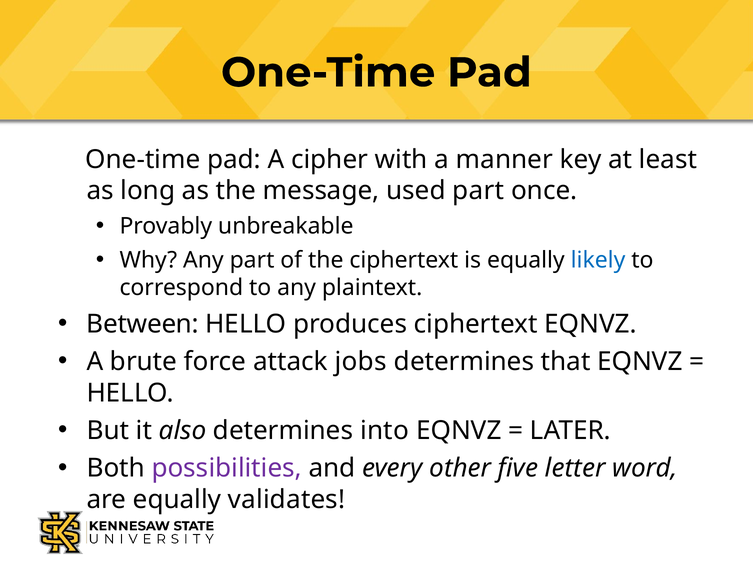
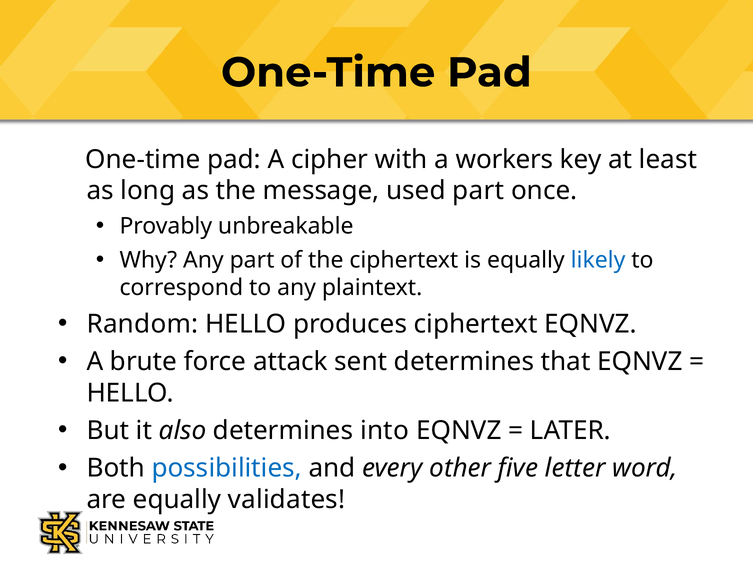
manner: manner -> workers (505, 159)
Between: Between -> Random (142, 324)
jobs: jobs -> sent (361, 361)
possibilities colour: purple -> blue (227, 468)
